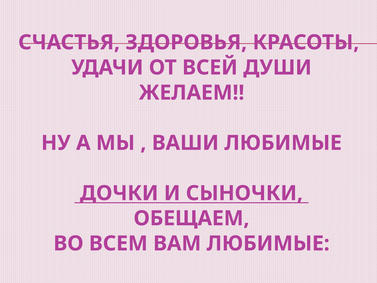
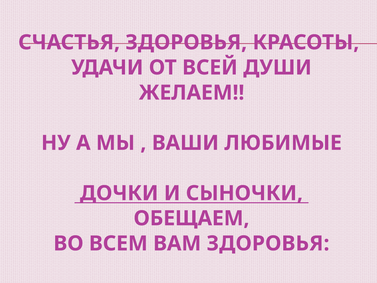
ВАМ ЛЮБИМЫЕ: ЛЮБИМЫЕ -> ЗДОРОВЬЯ (268, 243)
